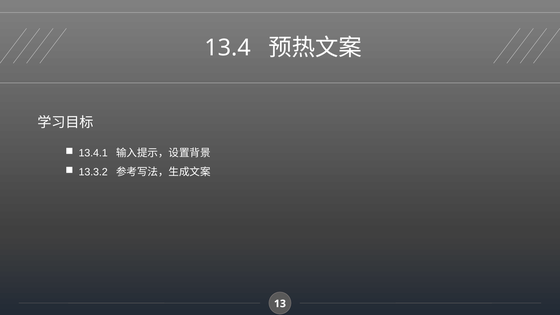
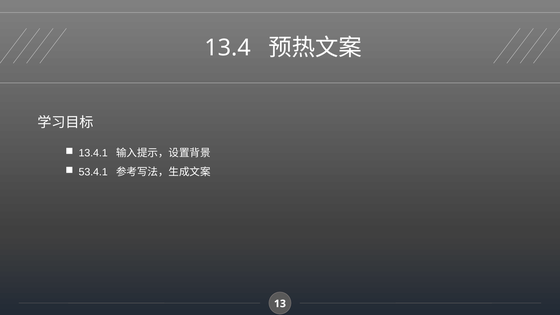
13.3.2: 13.3.2 -> 53.4.1 (93, 172)
